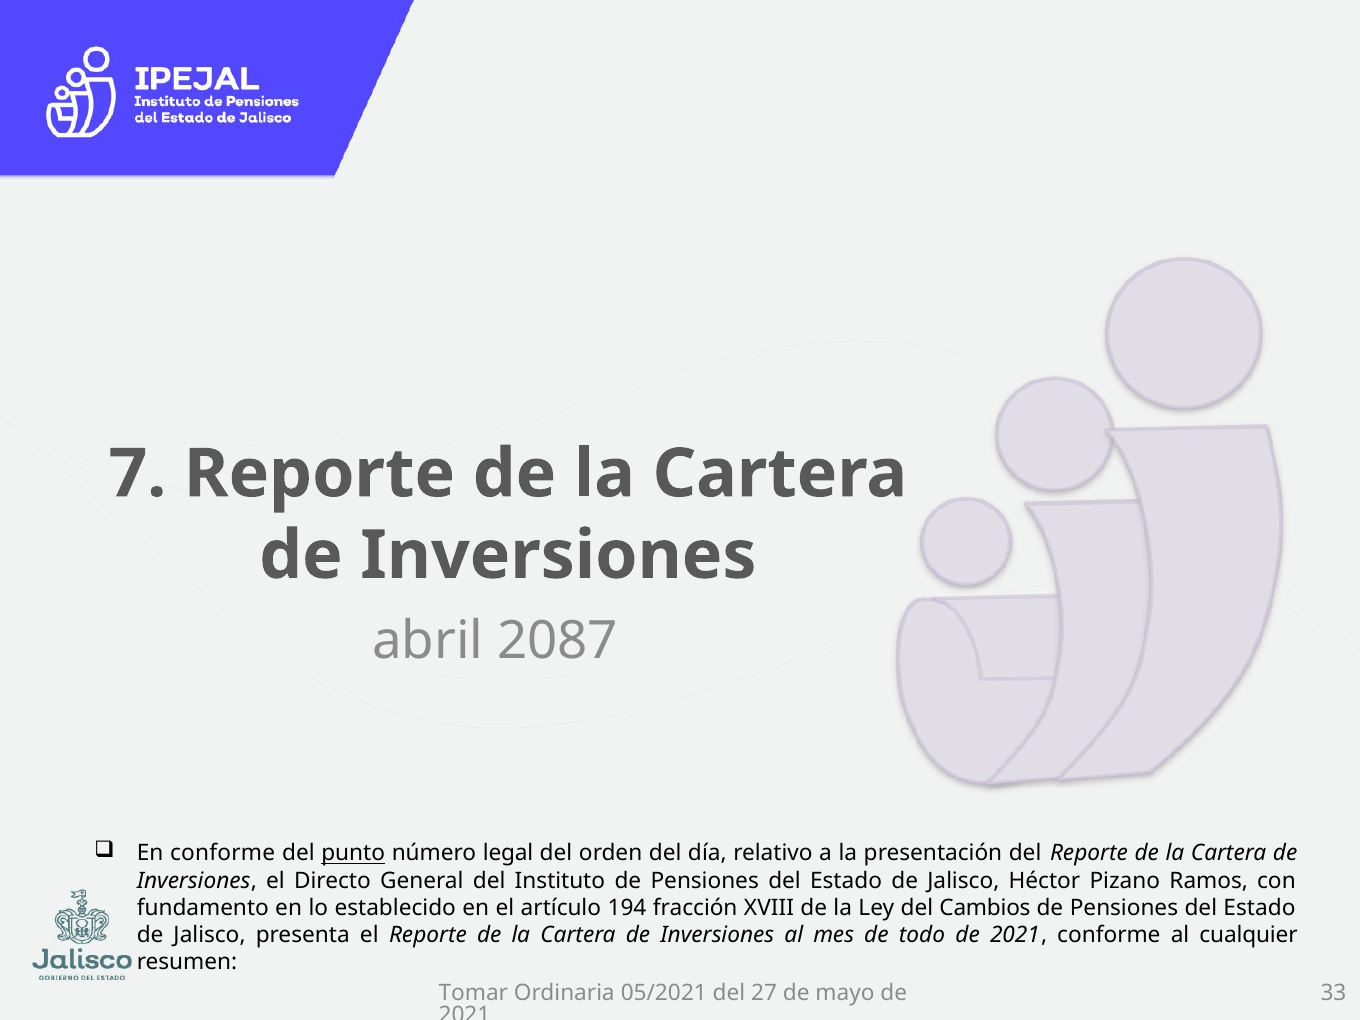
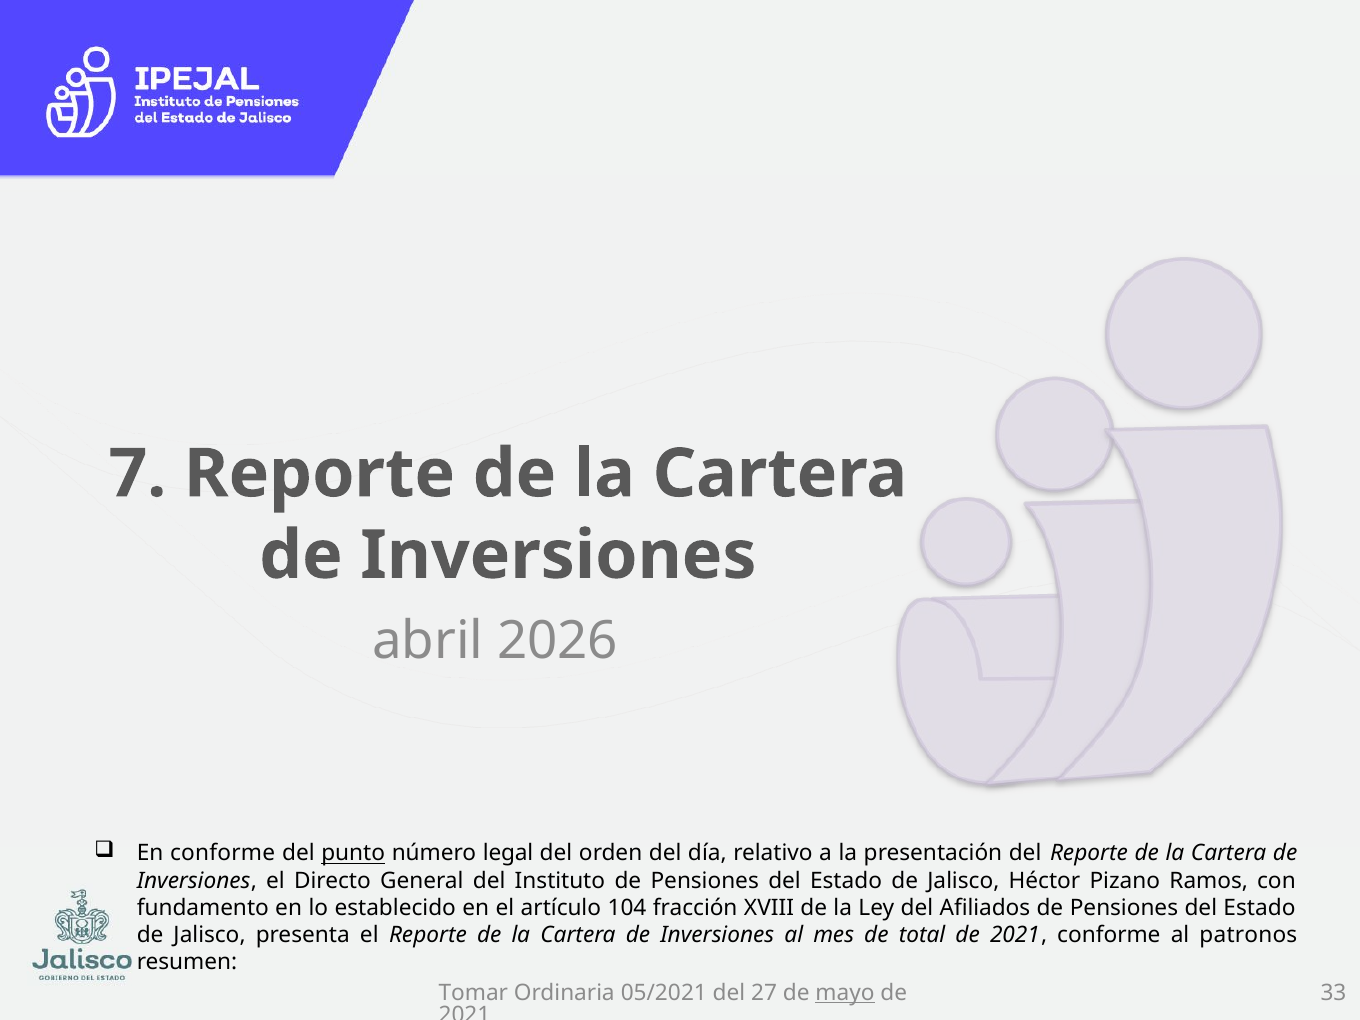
2087: 2087 -> 2026 (557, 641)
194: 194 -> 104 (627, 908)
Cambios: Cambios -> Afiliados (985, 908)
todo: todo -> total (922, 935)
cualquier: cualquier -> patronos (1248, 935)
mayo underline: none -> present (845, 993)
